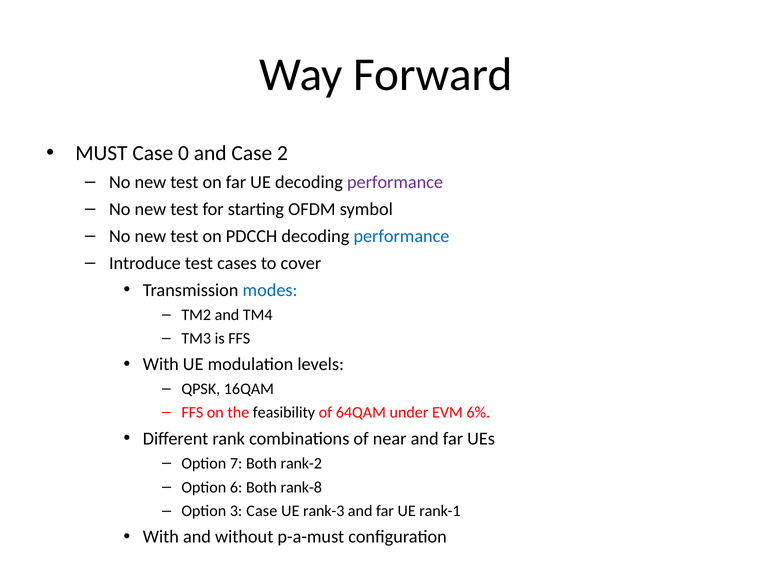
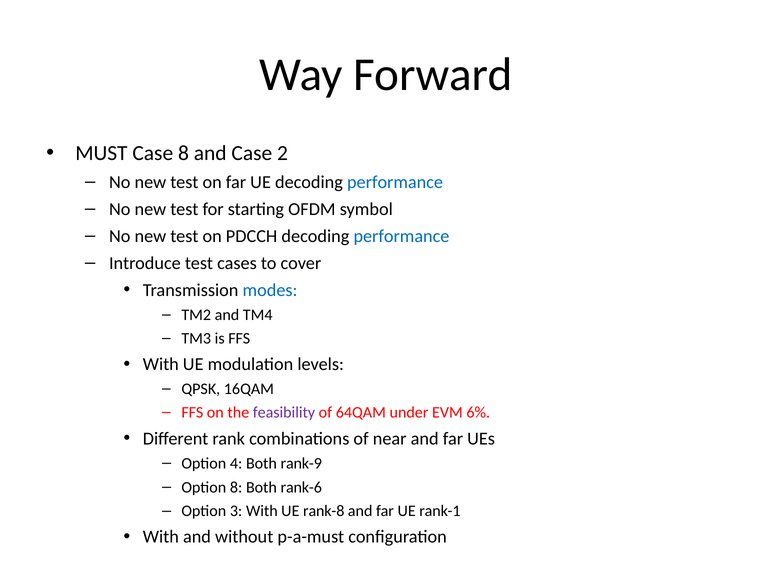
Case 0: 0 -> 8 (183, 153)
performance colour: purple -> blue (395, 182)
feasibility colour: black -> purple (284, 413)
7: 7 -> 4 (236, 463)
rank-2: rank-2 -> rank-9 (301, 463)
Option 6: 6 -> 8 (236, 487)
rank-8: rank-8 -> rank-6 (301, 487)
3 Case: Case -> With (262, 511)
rank-3: rank-3 -> rank-8 (324, 511)
